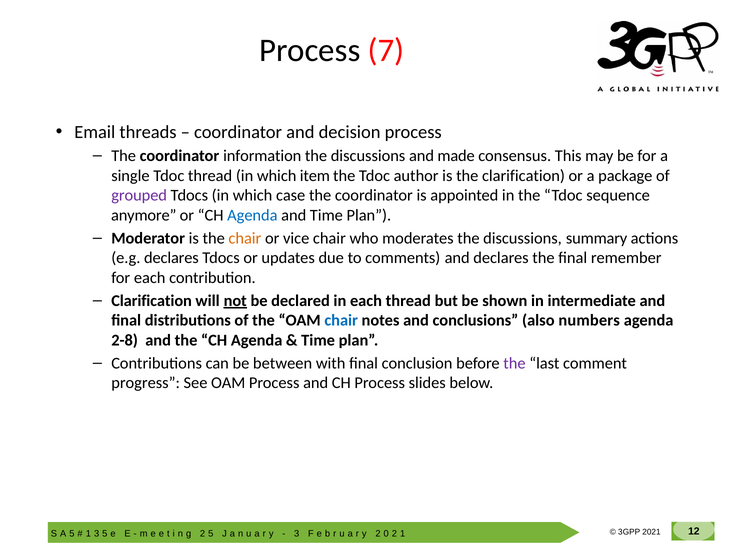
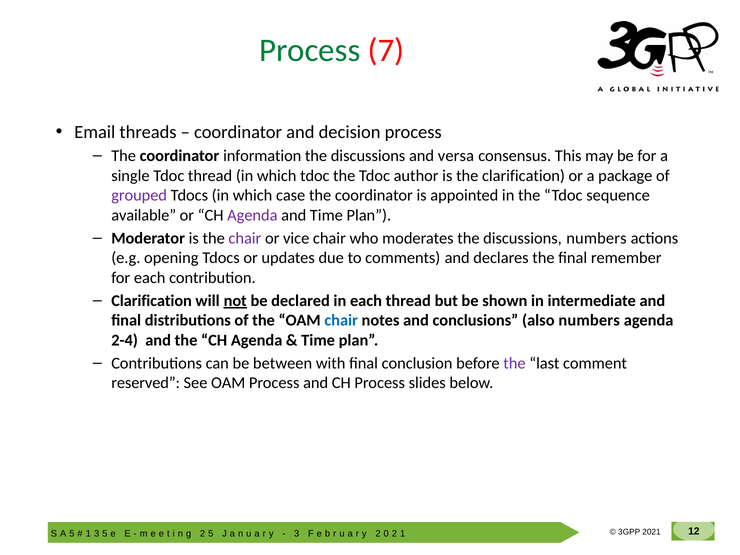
Process colour: black -> green (310, 50)
made: made -> versa (456, 156)
which item: item -> tdoc (315, 176)
anymore: anymore -> available (144, 215)
Agenda colour: blue -> purple (252, 215)
chair colour: orange -> purple (245, 238)
discussions summary: summary -> numbers (596, 238)
e.g declares: declares -> opening (171, 258)
2-8: 2-8 -> 2-4 (125, 340)
progress: progress -> reserved (146, 383)
